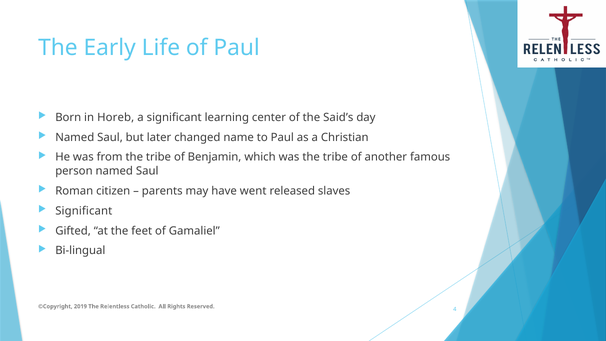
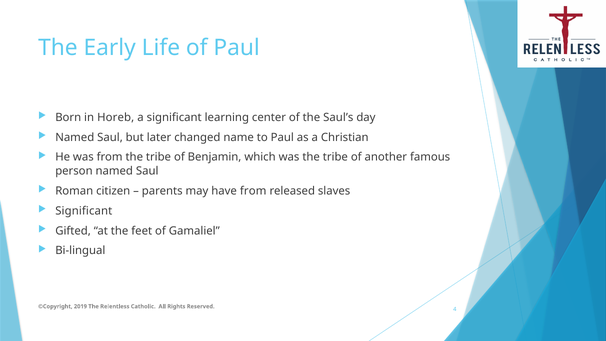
Said’s: Said’s -> Saul’s (338, 117)
have went: went -> from (253, 191)
